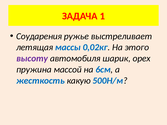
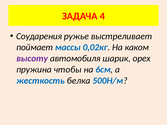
1: 1 -> 4 (102, 16)
летящая: летящая -> поймает (35, 47)
этого: этого -> каком (137, 47)
массой: массой -> чтобы (68, 70)
какую: какую -> белка (79, 81)
